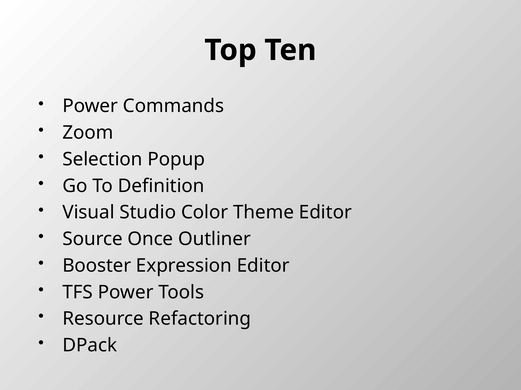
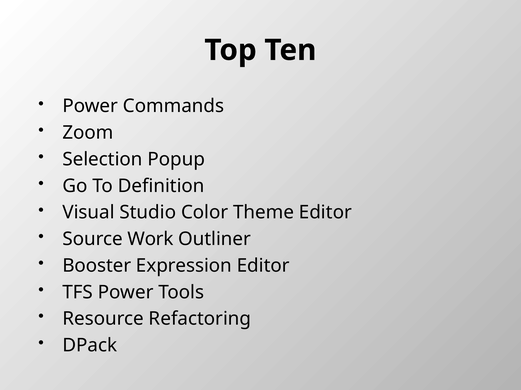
Once: Once -> Work (150, 239)
